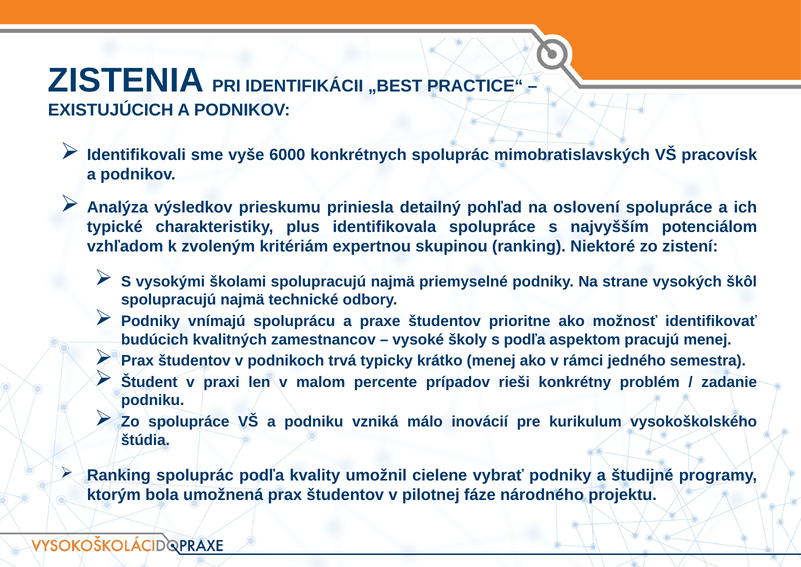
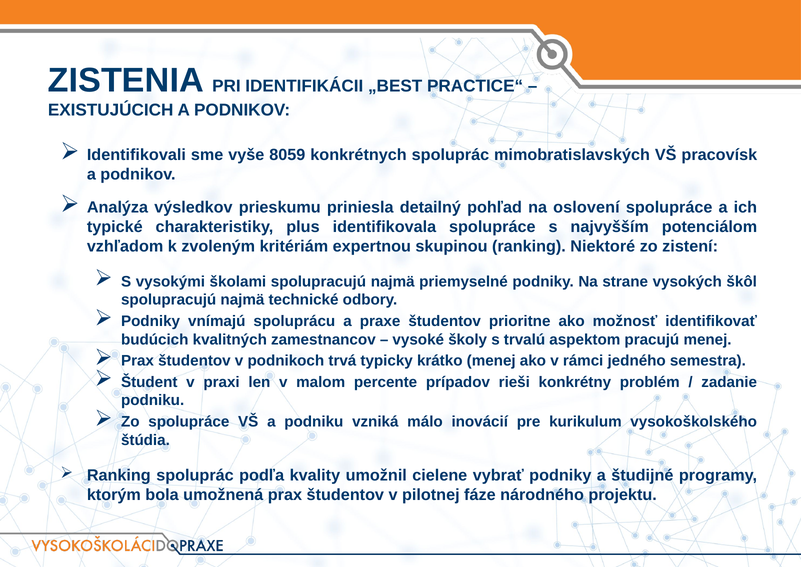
6000: 6000 -> 8059 (287, 155)
s podľa: podľa -> trvalú (524, 339)
